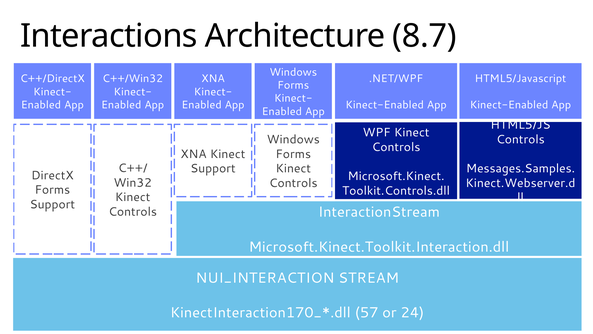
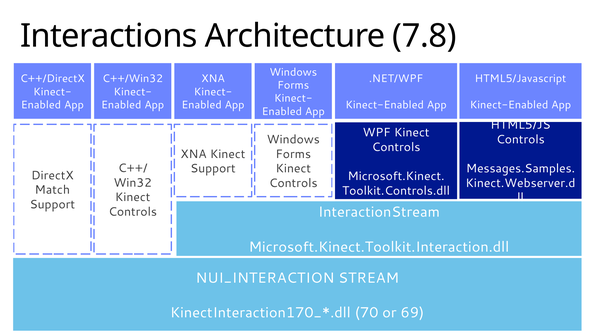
8.7: 8.7 -> 7.8 (424, 36)
Forms: Forms -> Match (52, 190)
57: 57 -> 70 (367, 312)
24: 24 -> 69 (412, 312)
